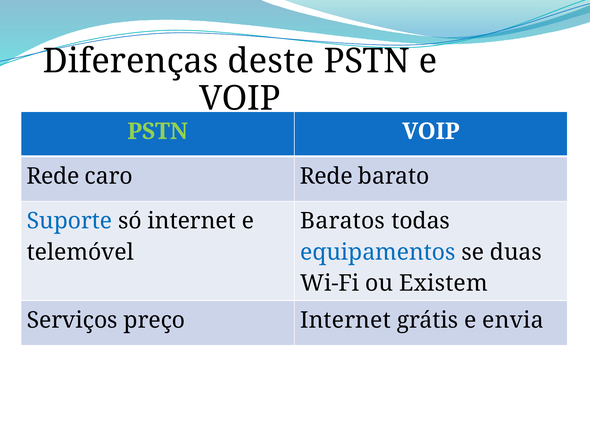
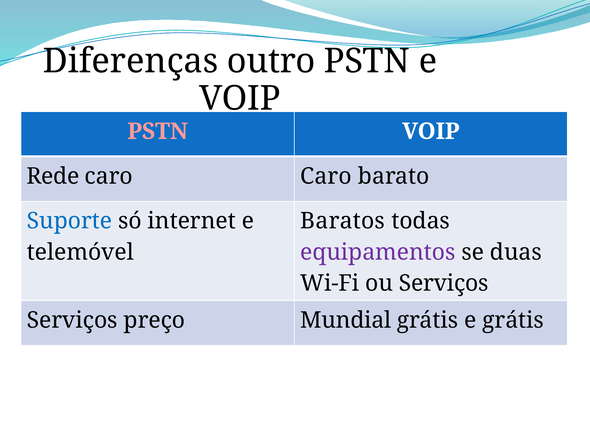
deste: deste -> outro (271, 61)
PSTN colour: light green -> pink (158, 132)
caro Rede: Rede -> Caro (326, 176)
equipamentos colour: blue -> purple (378, 252)
ou Existem: Existem -> Serviços (444, 284)
preço Internet: Internet -> Mundial (346, 321)
e envia: envia -> grátis (513, 321)
